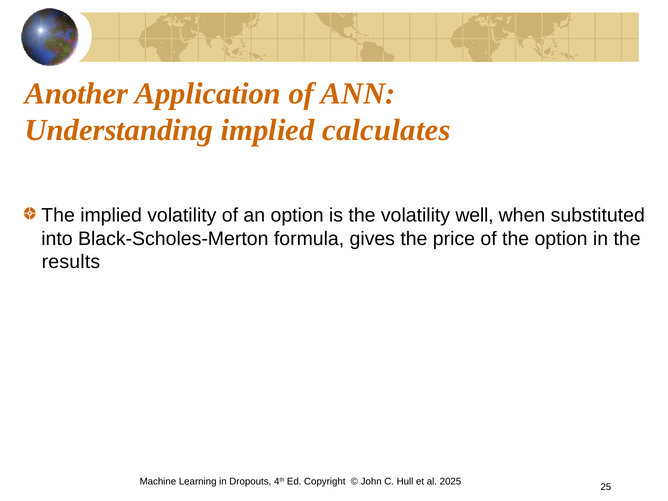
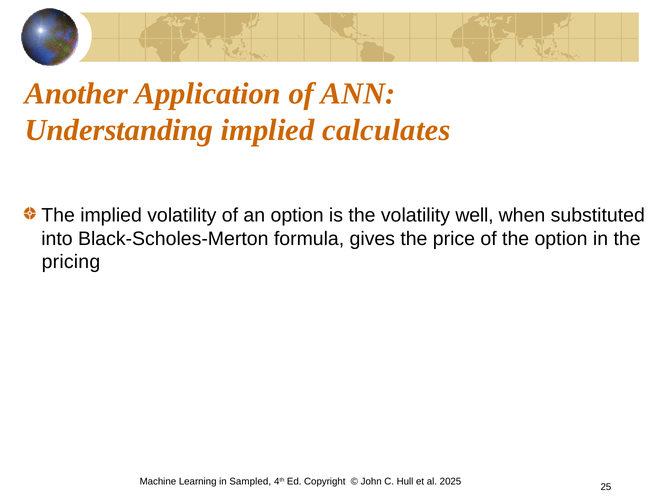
results: results -> pricing (71, 262)
Dropouts: Dropouts -> Sampled (250, 481)
